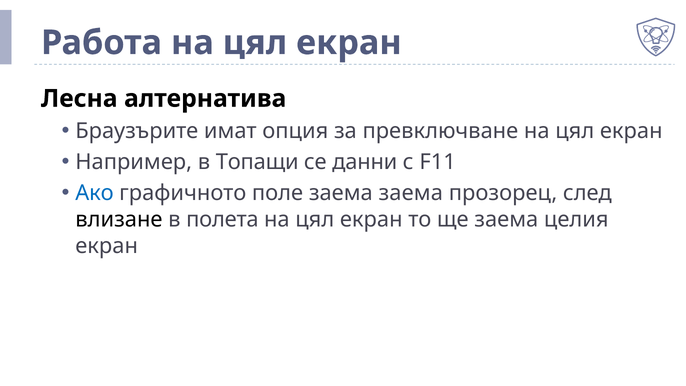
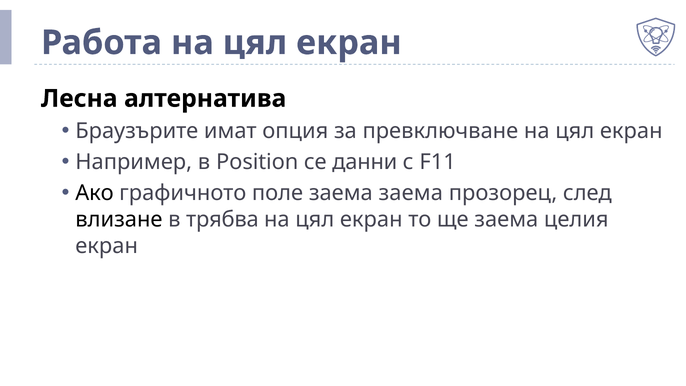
Топащи: Топащи -> Position (257, 162)
Ако colour: blue -> black (94, 193)
полета: полета -> трябва (222, 219)
